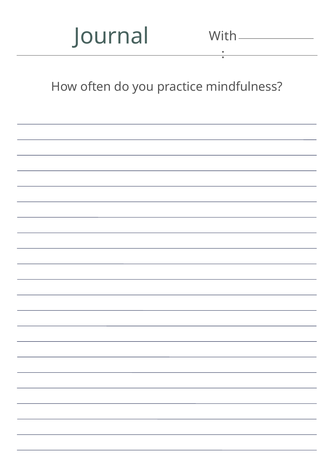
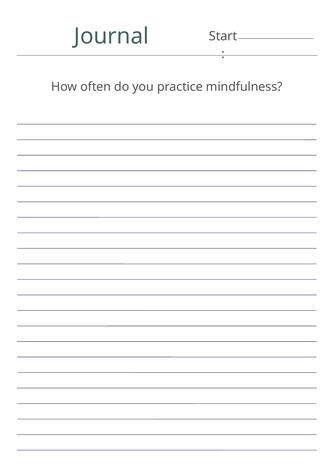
With: With -> Start (223, 36)
